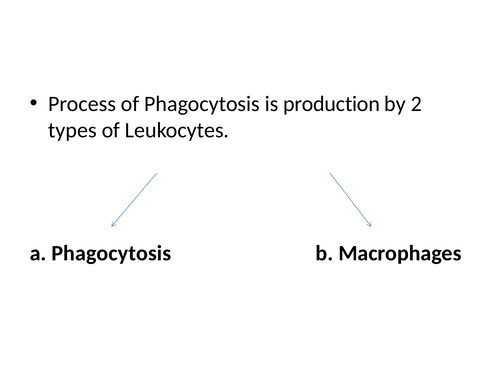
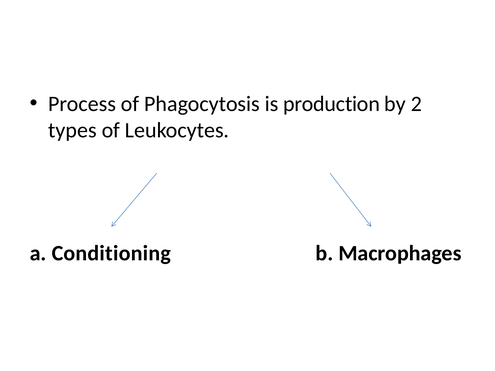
a Phagocytosis: Phagocytosis -> Conditioning (111, 253)
